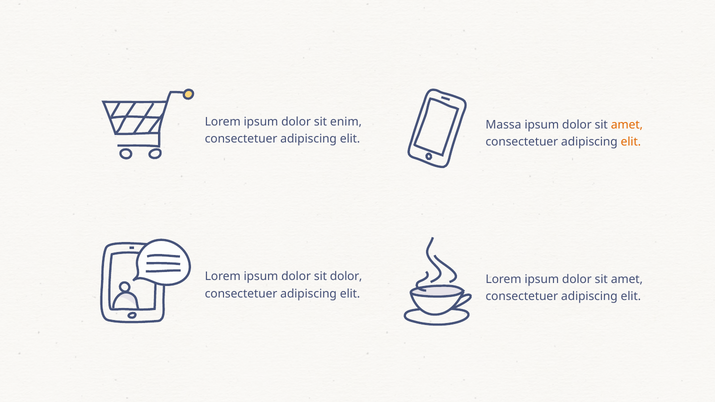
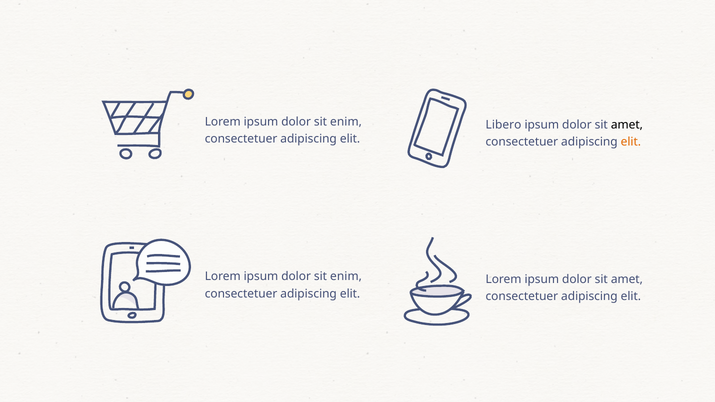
Massa: Massa -> Libero (503, 125)
amet colour: orange -> black (627, 125)
dolor: dolor -> enim (346, 277)
